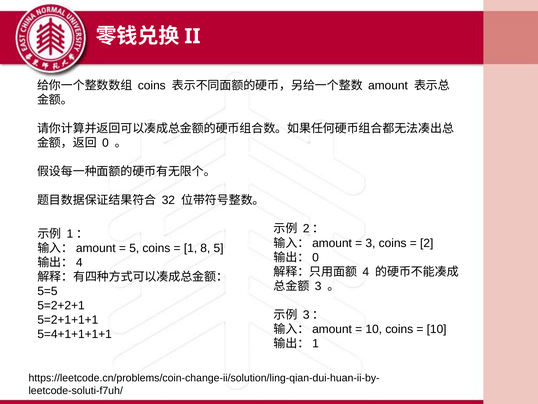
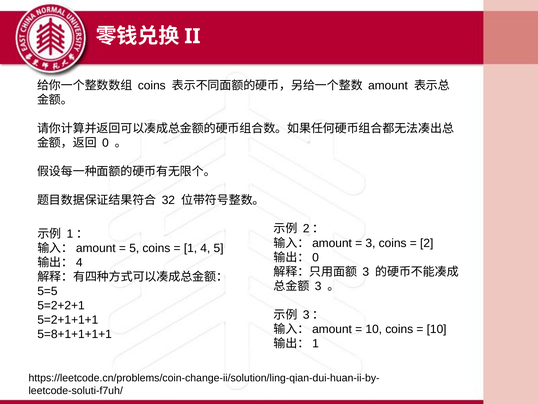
8: 8 -> 4 (205, 248)
4: 4 -> 3 (366, 271)
5=4+1+1+1+1: 5=4+1+1+1+1 -> 5=8+1+1+1+1 (75, 334)
